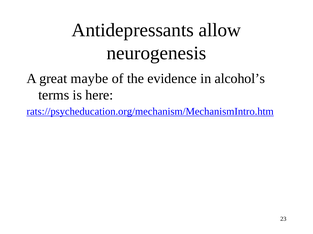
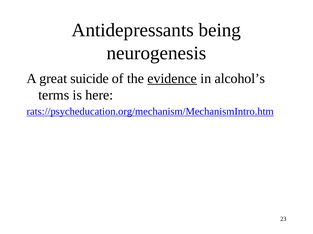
allow: allow -> being (220, 30)
maybe: maybe -> suicide (90, 79)
evidence underline: none -> present (172, 79)
